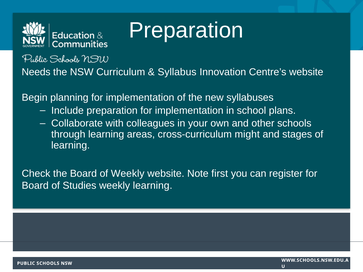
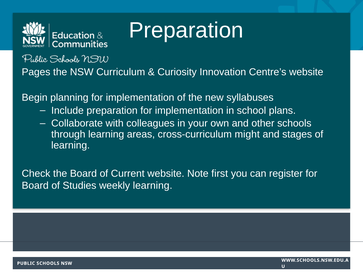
Needs: Needs -> Pages (36, 72)
Syllabus: Syllabus -> Curiosity (177, 72)
of Weekly: Weekly -> Current (128, 174)
